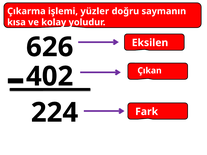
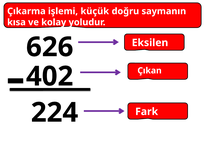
yüzler: yüzler -> küçük (95, 11)
